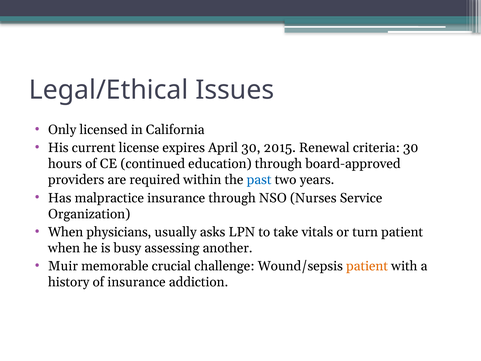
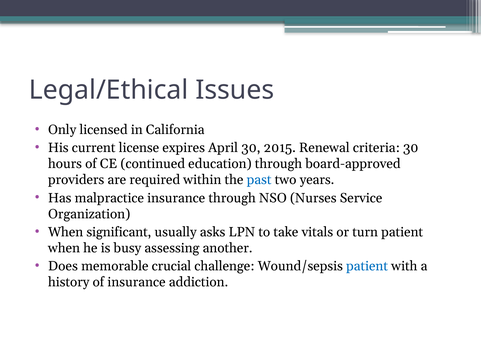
physicians: physicians -> significant (119, 232)
Muir: Muir -> Does (63, 266)
patient colour: orange -> blue (367, 266)
